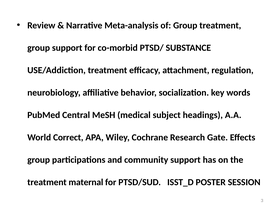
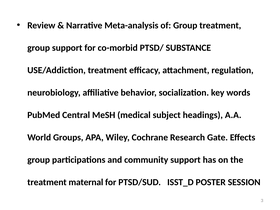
Correct: Correct -> Groups (68, 137)
